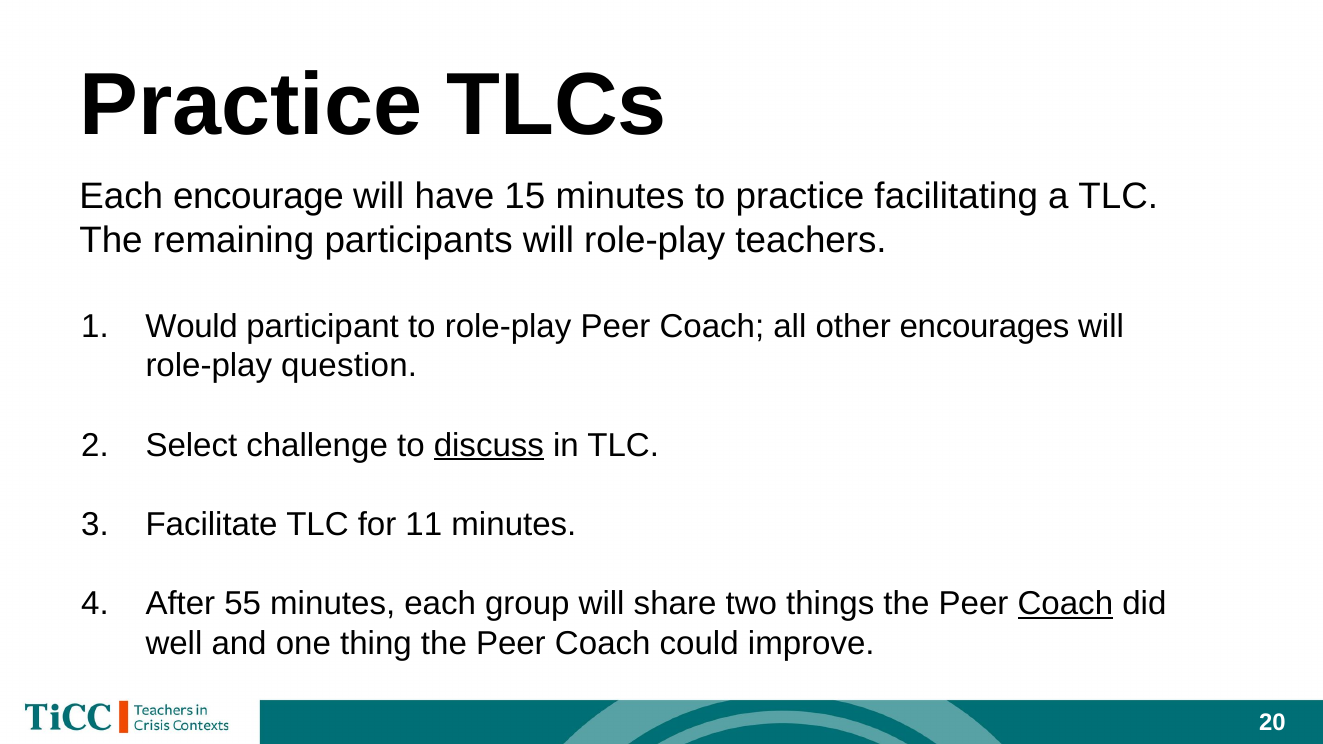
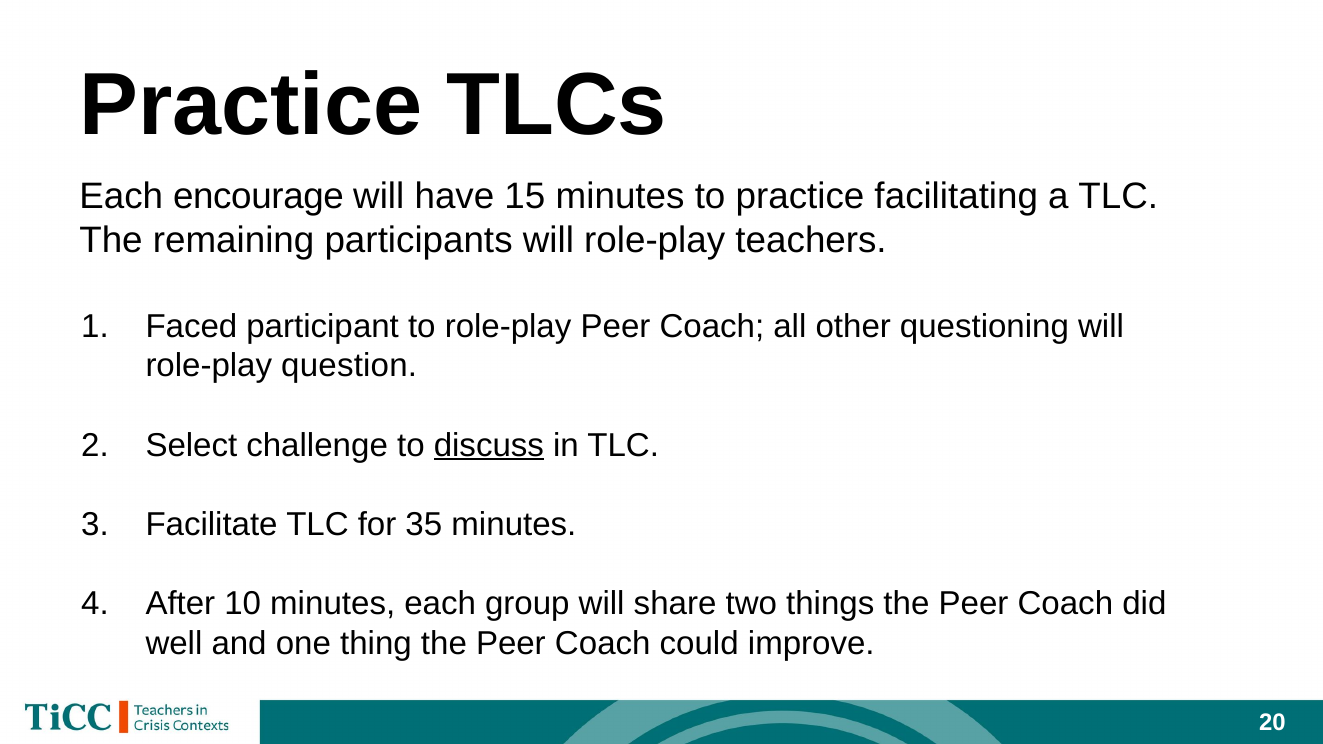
Would: Would -> Faced (191, 326)
encourages: encourages -> questioning (984, 326)
11: 11 -> 35 (424, 525)
55: 55 -> 10 (243, 604)
Coach underline: present -> none (1065, 604)
